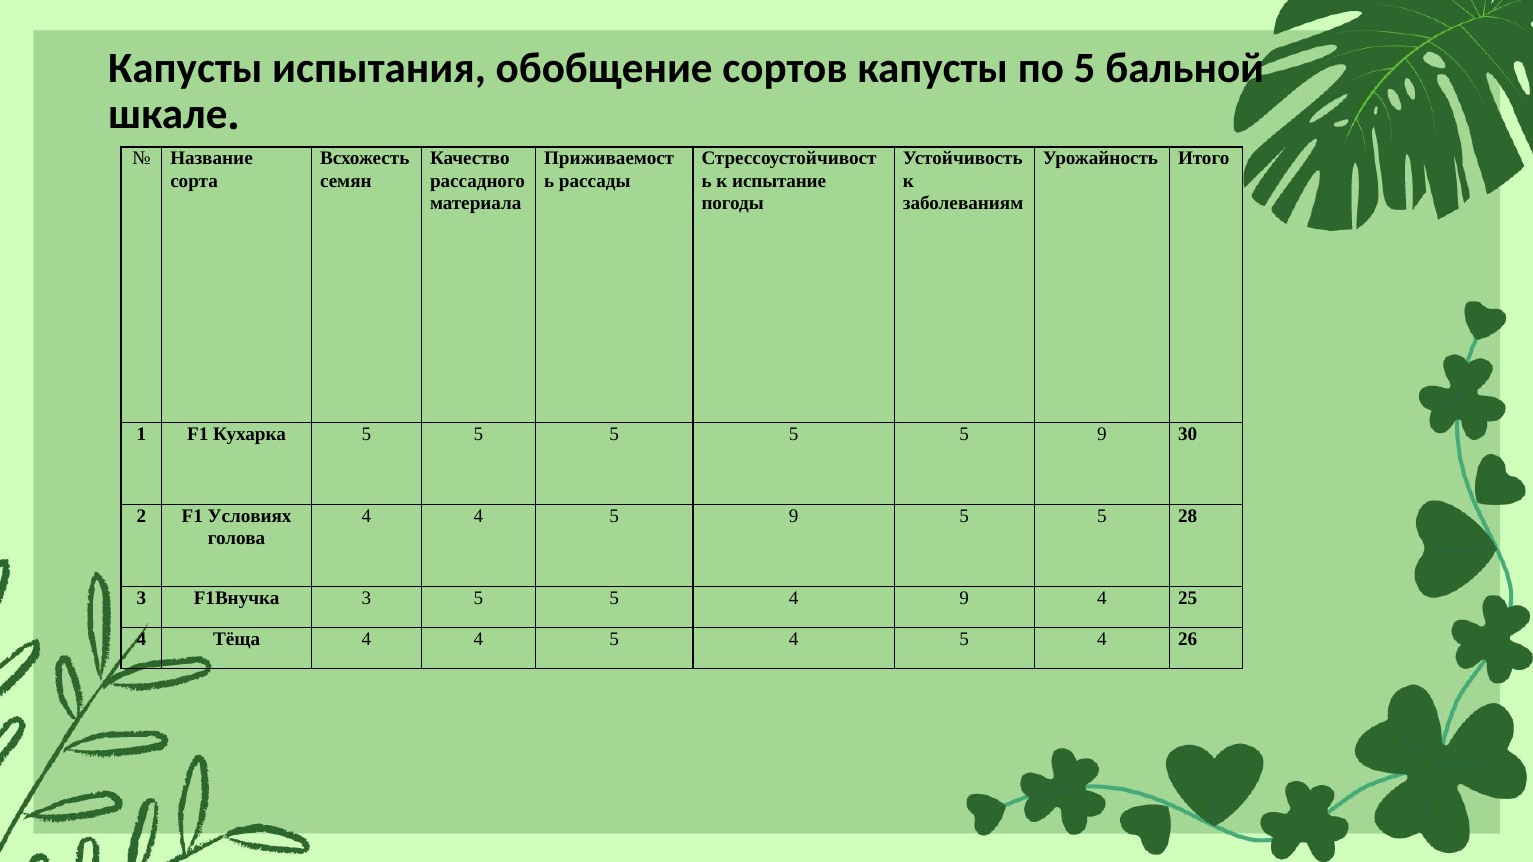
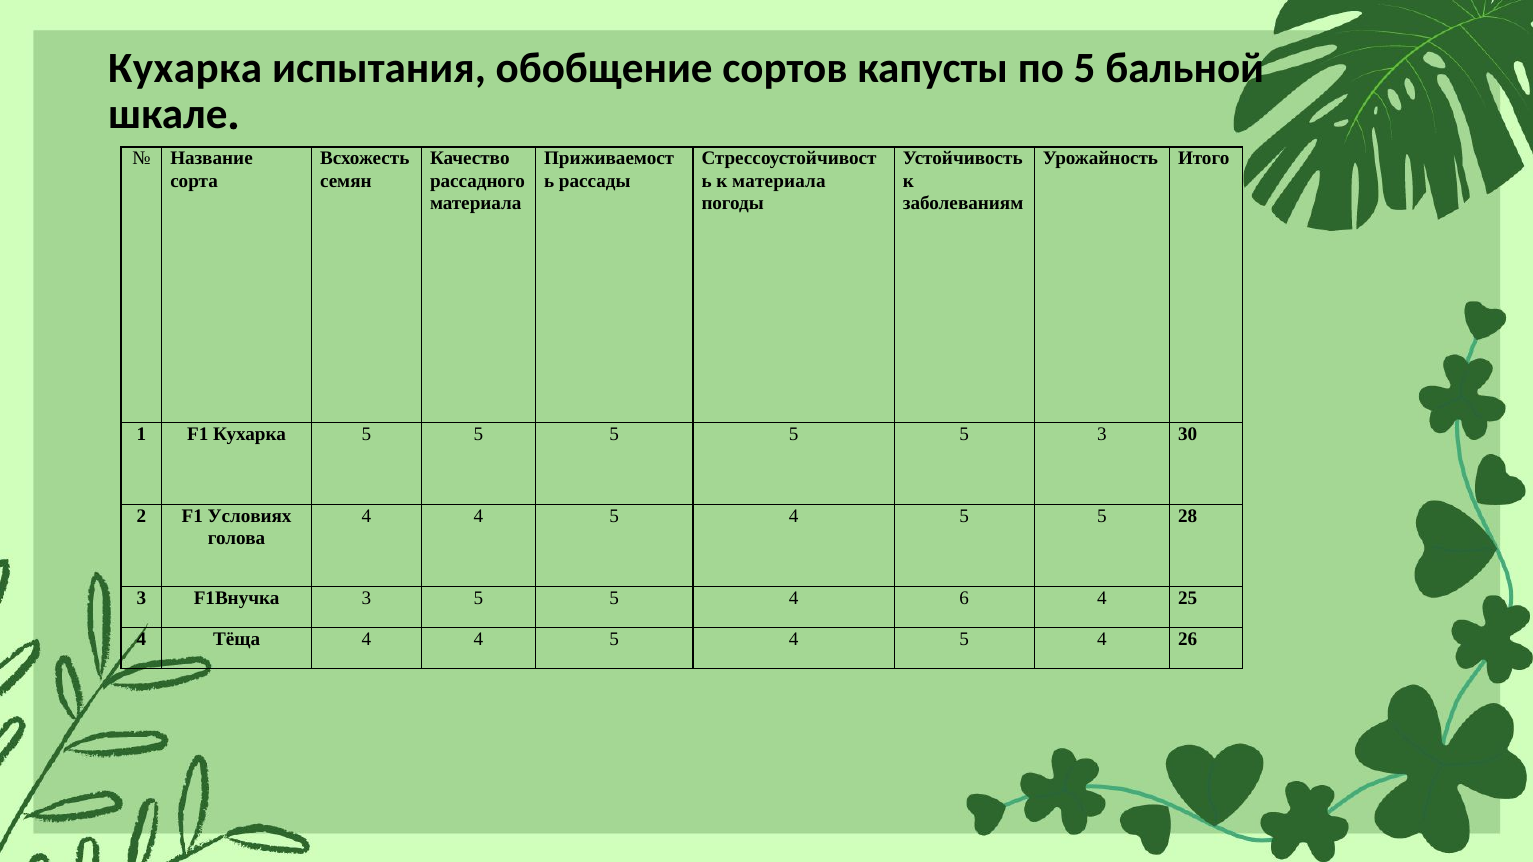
Капусты: Капусты -> Кухарка (185, 68)
к испытание: испытание -> материала (779, 181)
5 5 9: 9 -> 3 (1102, 434)
9: 9 -> 4 (794, 516)
4 9: 9 -> 6 (964, 598)
